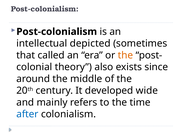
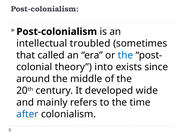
depicted: depicted -> troubled (90, 44)
the colour: orange -> blue (125, 55)
also: also -> into (104, 67)
